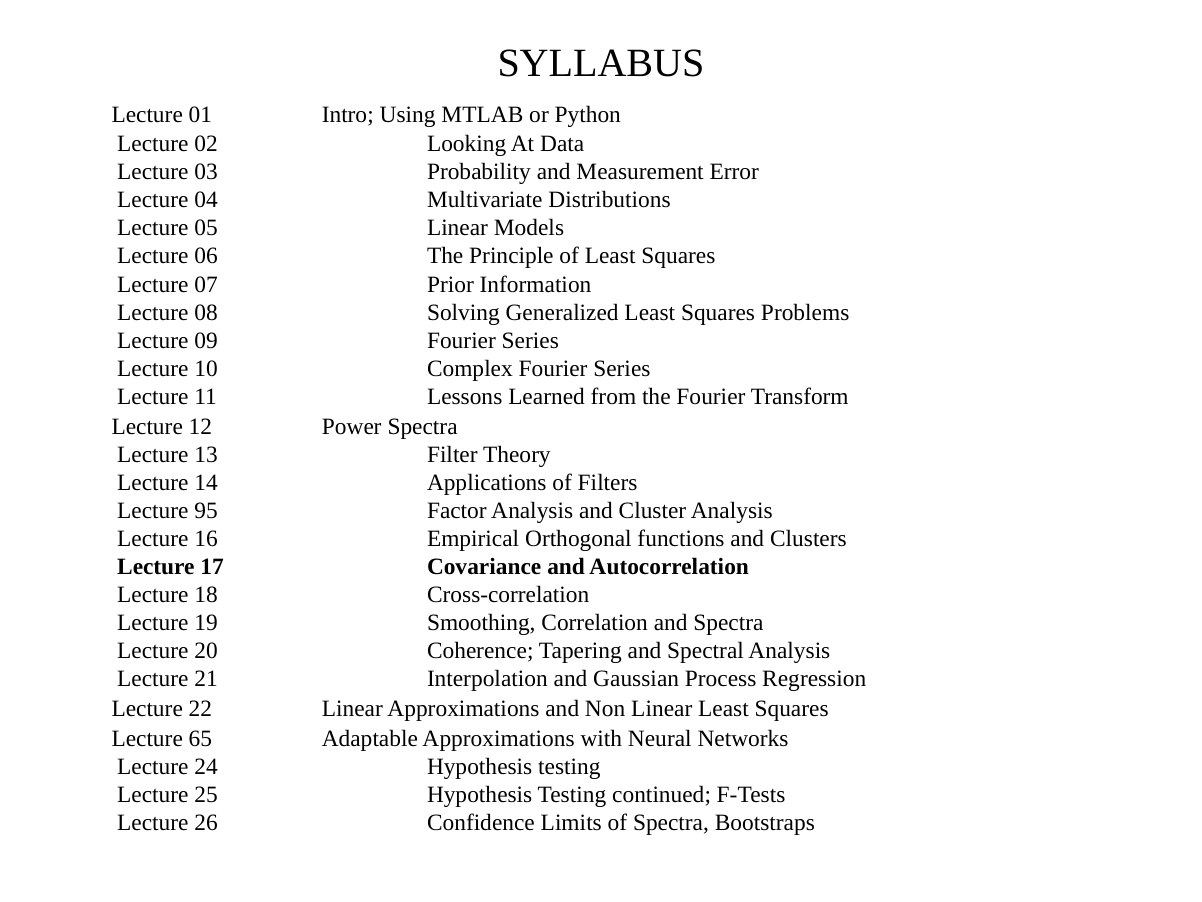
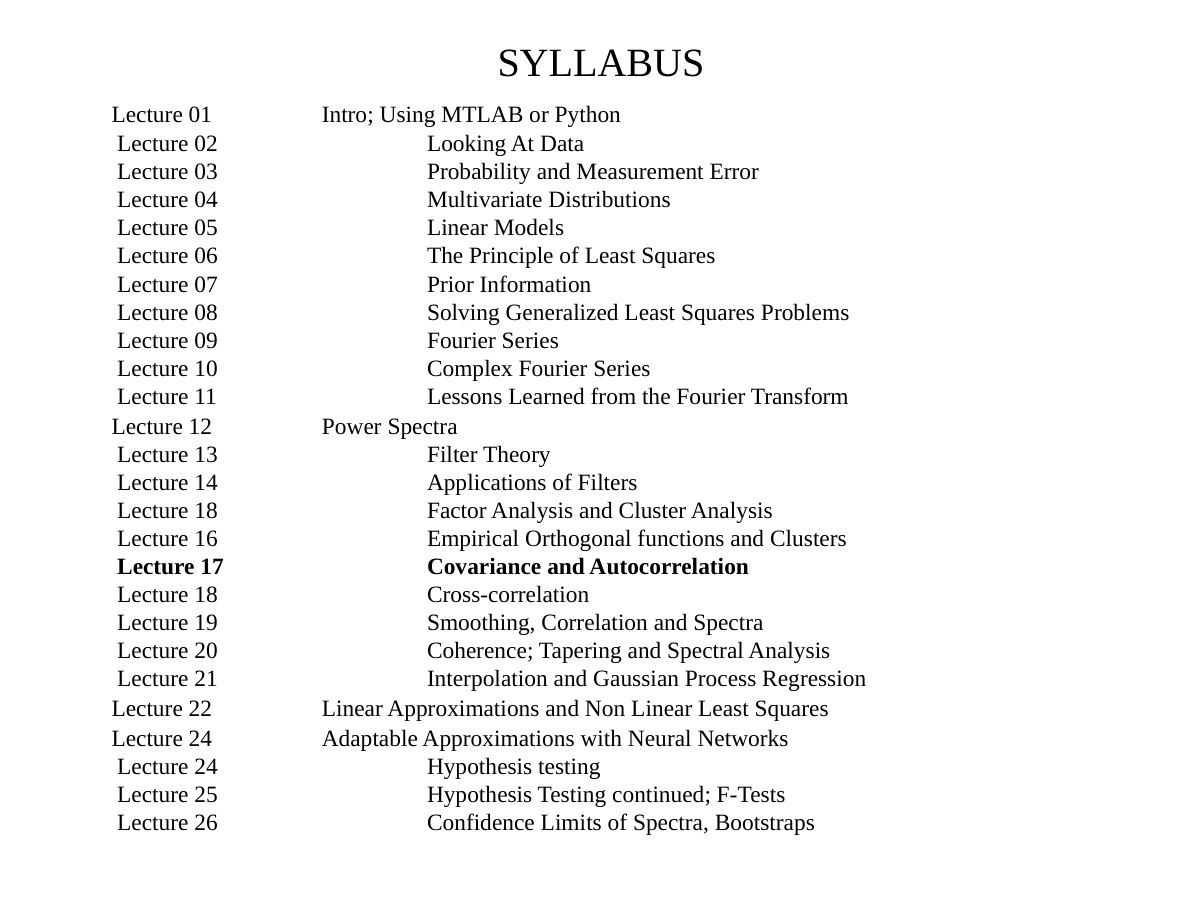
95: 95 -> 18 (206, 510)
65: 65 -> 24 (200, 738)
